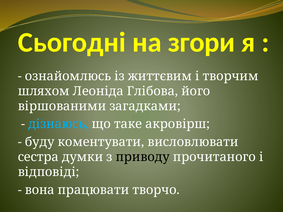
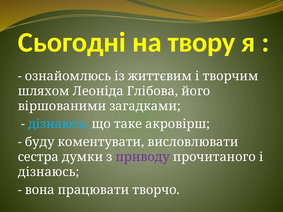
згори: згори -> твору (201, 42)
приводу colour: black -> purple (143, 157)
відповіді: відповіді -> дізнаюсь (49, 172)
